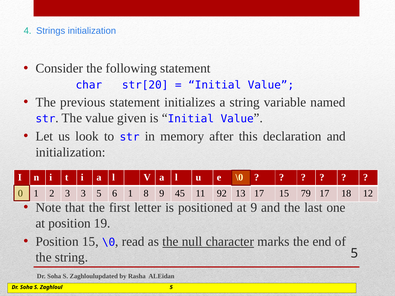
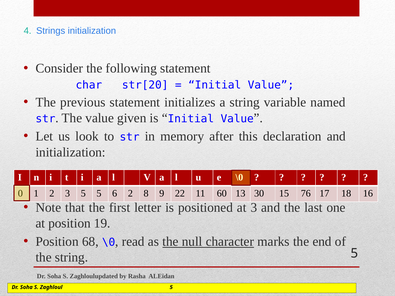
3 3: 3 -> 5 (83, 193)
6 1: 1 -> 2 (130, 193)
45: 45 -> 22 (180, 193)
92: 92 -> 60 (222, 193)
13 17: 17 -> 30 (259, 193)
79: 79 -> 76 (306, 193)
12: 12 -> 16 (368, 193)
at 9: 9 -> 3 (254, 208)
Position 15: 15 -> 68 (90, 242)
